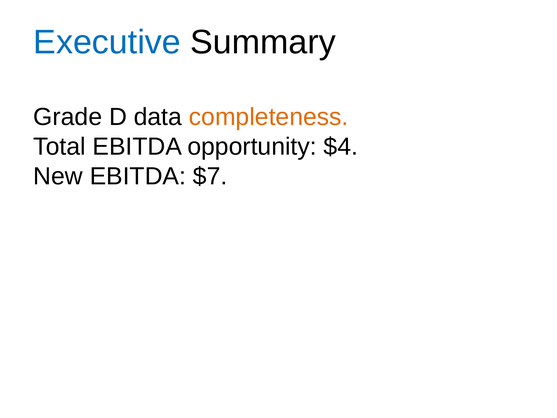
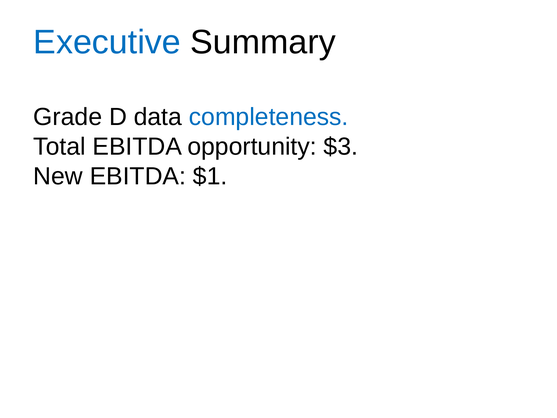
completeness colour: orange -> blue (269, 117)
$4: $4 -> $3 (341, 147)
$7: $7 -> $1 (210, 176)
